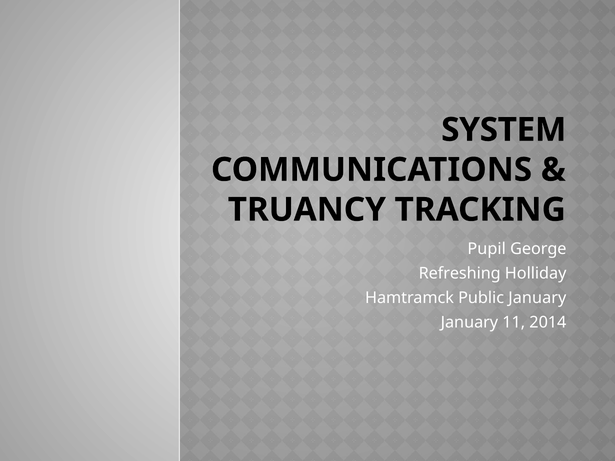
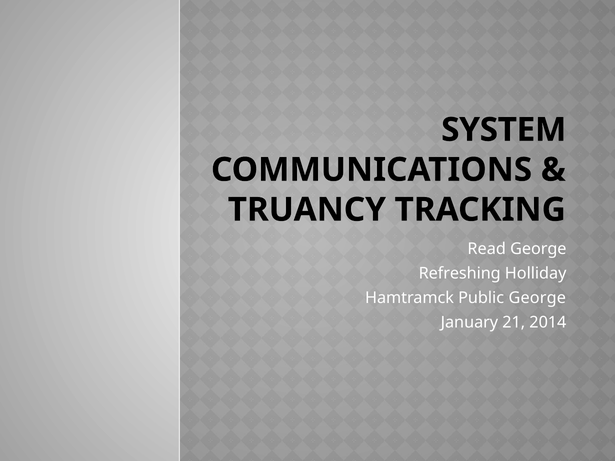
Pupil: Pupil -> Read (487, 249)
Public January: January -> George (537, 298)
11: 11 -> 21 (514, 323)
